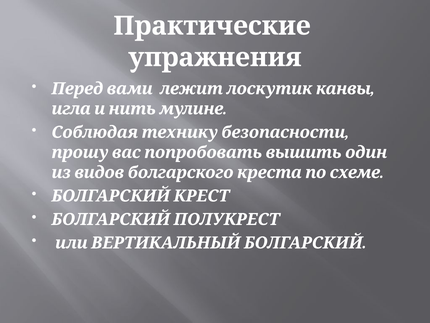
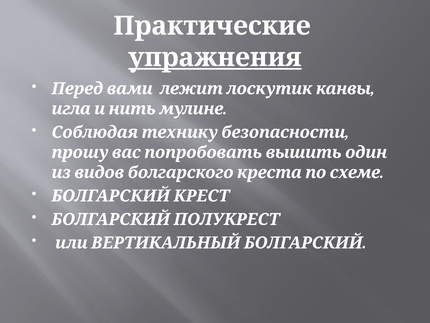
упражнения underline: none -> present (215, 57)
